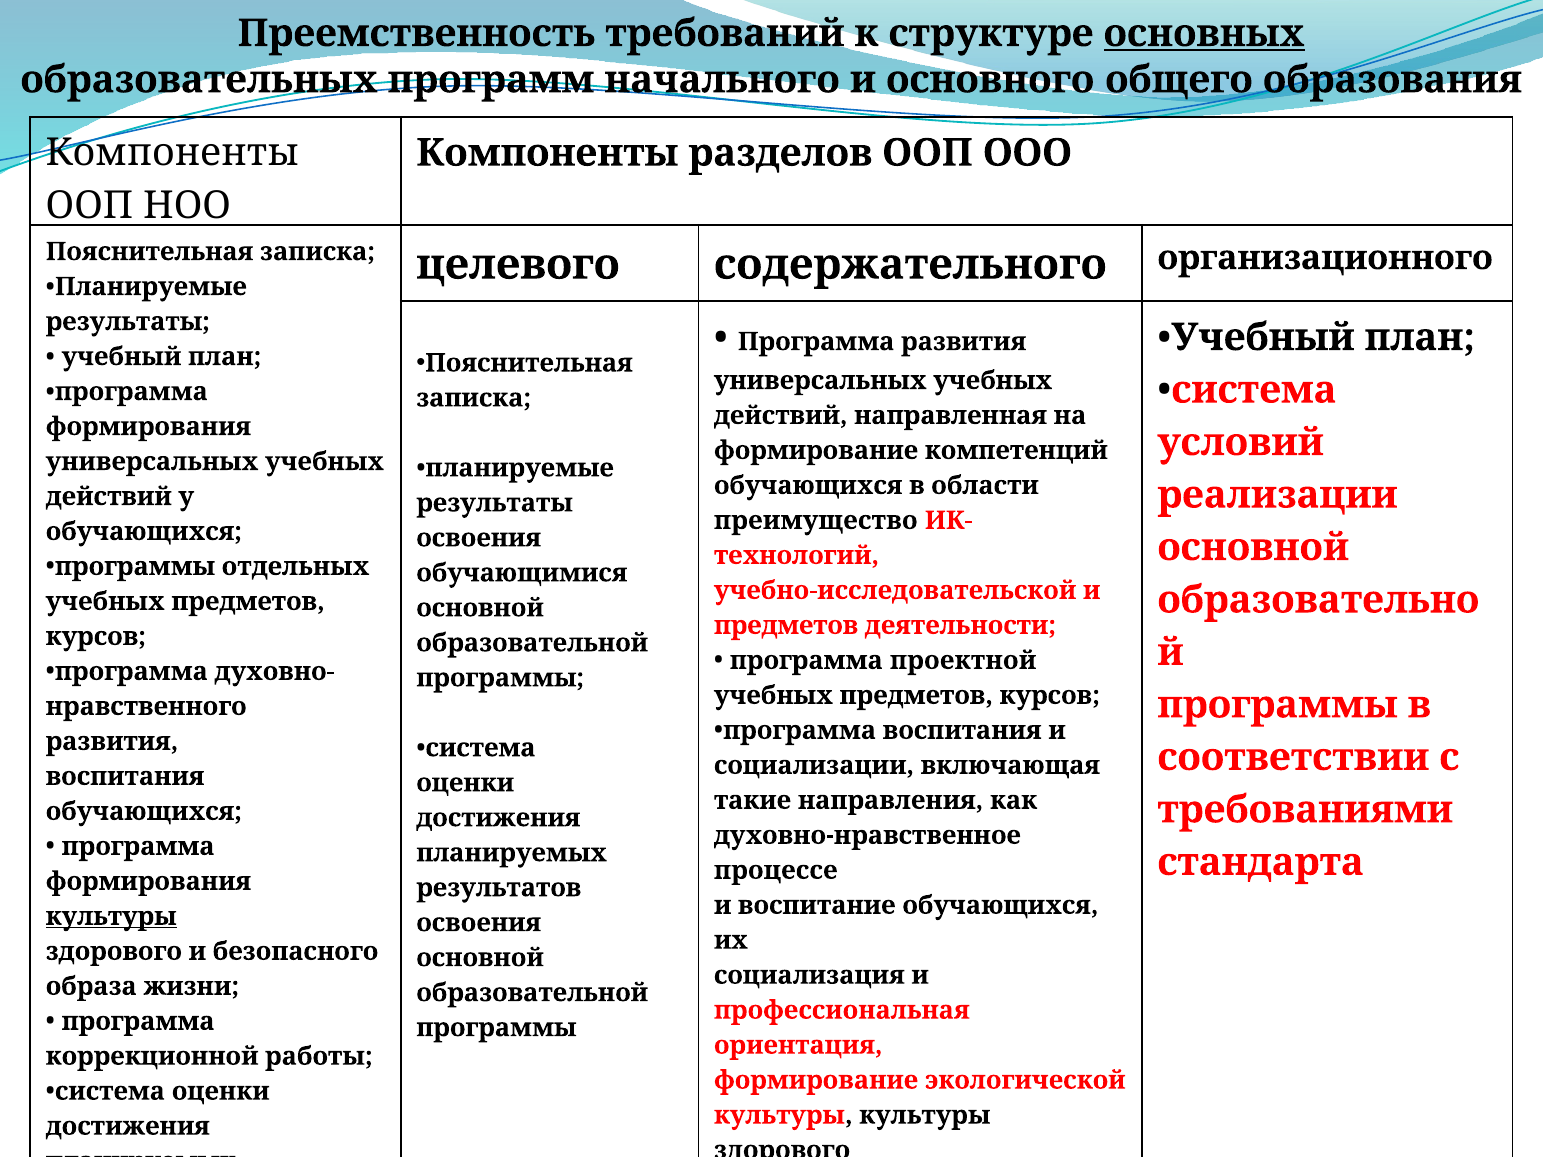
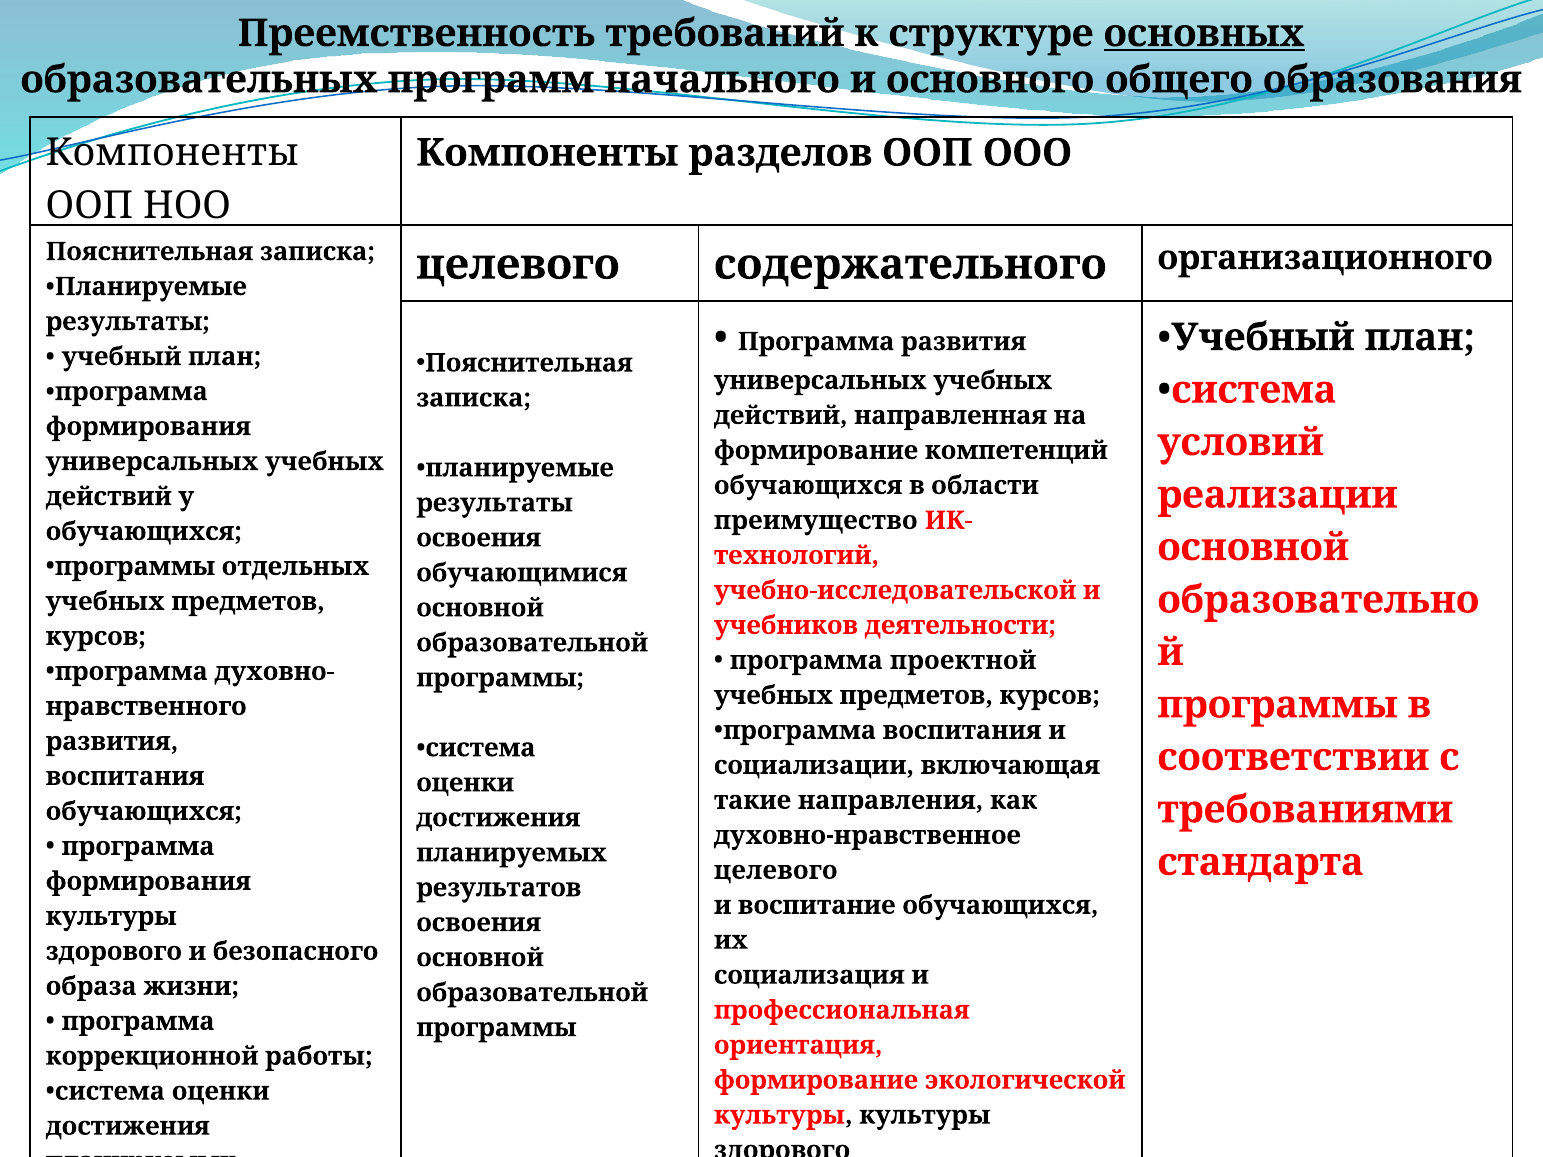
предметов: предметов -> учебников (786, 626)
процессе: процессе -> целевого (776, 870)
культуры underline: present -> none (111, 917)
